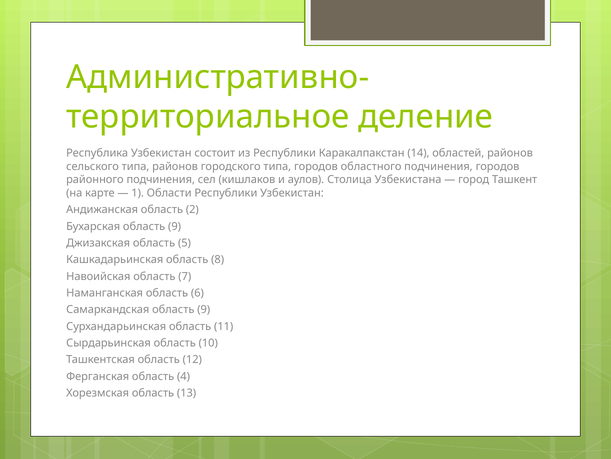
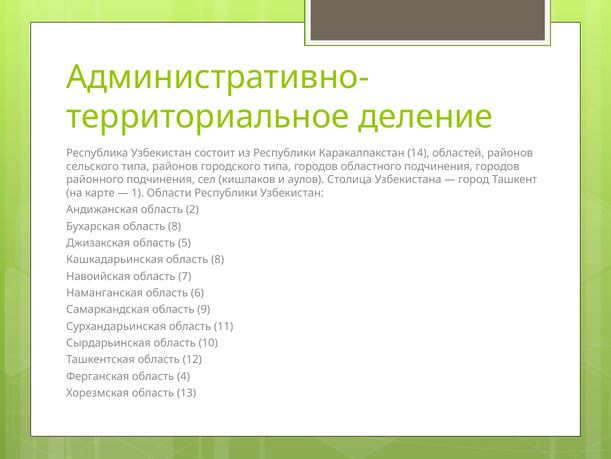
Бухарская область 9: 9 -> 8 (175, 226)
